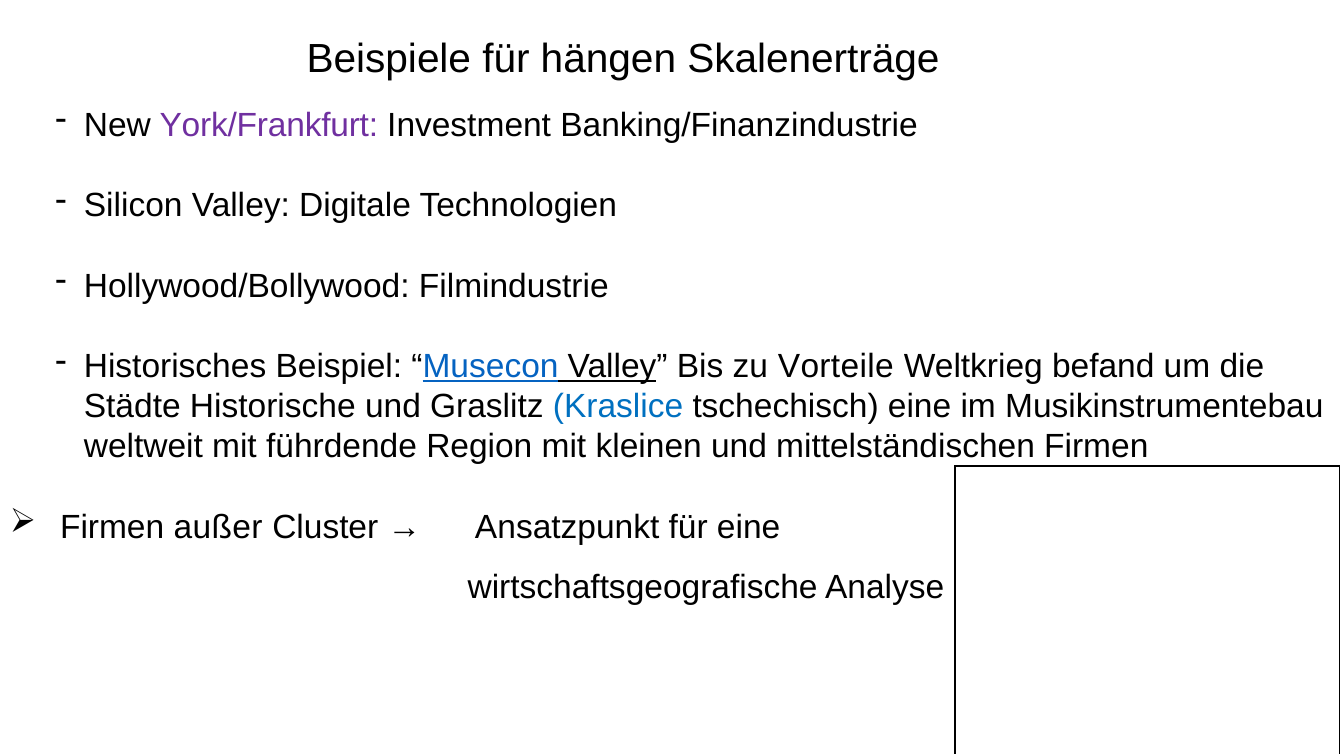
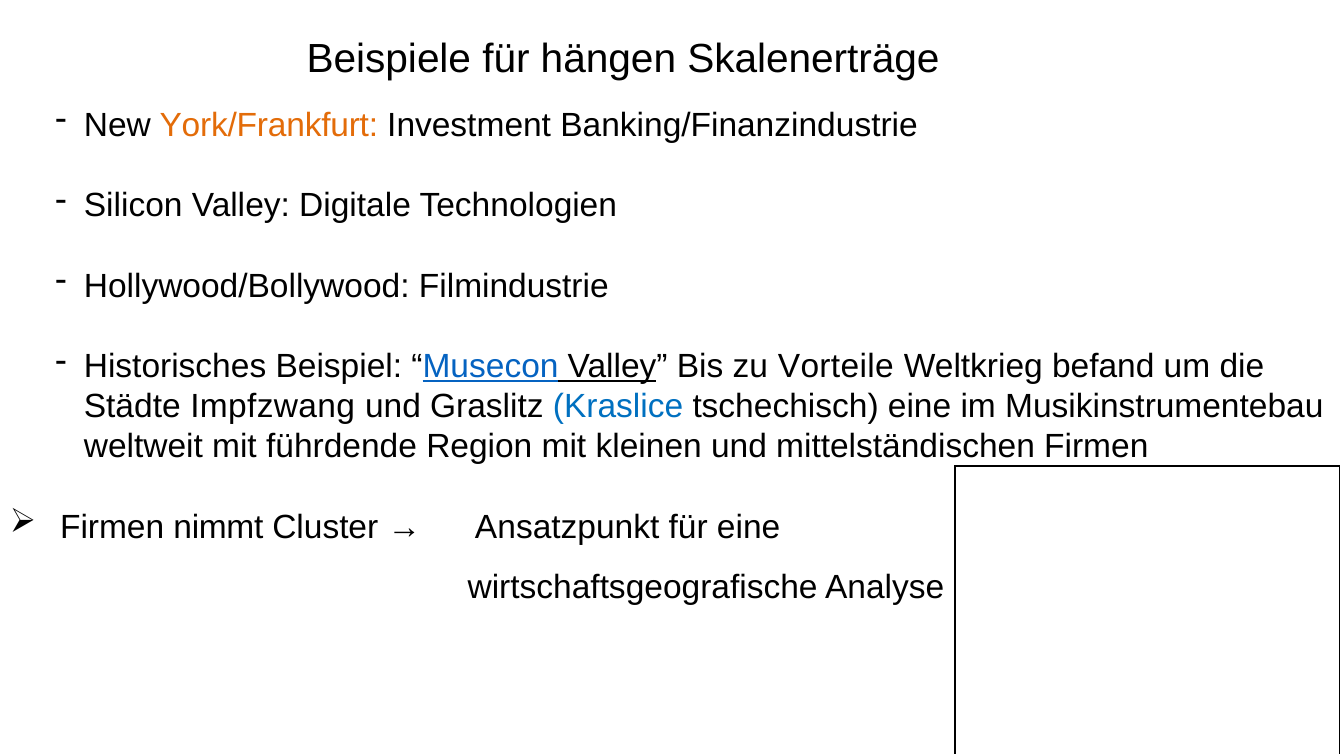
York/Frankfurt colour: purple -> orange (269, 125)
Historische: Historische -> Impfzwang (273, 407)
außer: außer -> nimmt (218, 527)
